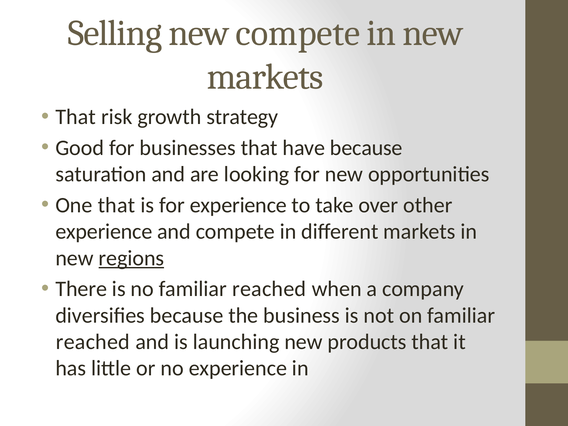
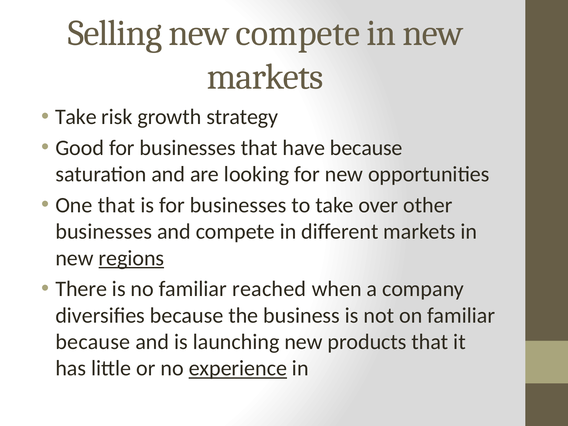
That: That -> Take (76, 117)
is for experience: experience -> businesses (238, 205)
experience: experience -> businesses (104, 232)
reached: reached -> because (93, 342)
experience underline: none -> present (238, 368)
